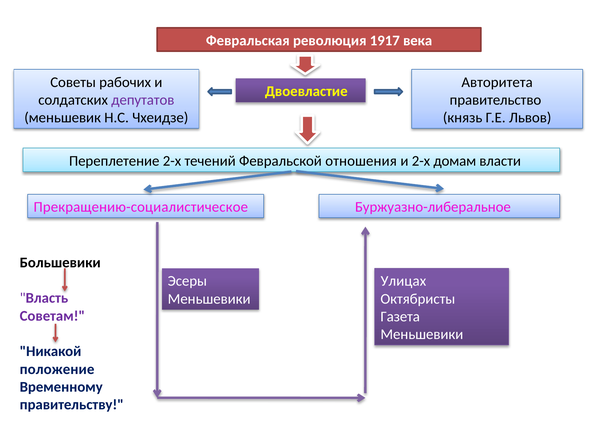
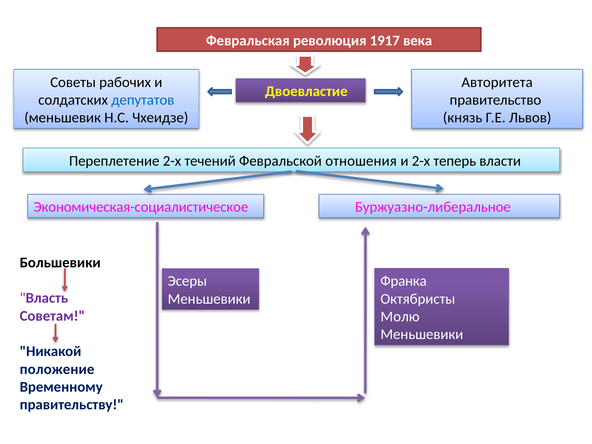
депутатов colour: purple -> blue (143, 100)
домам: домам -> теперь (455, 161)
Прекращению-социалистическое: Прекращению-социалистическое -> Экономическая-социалистическое (141, 207)
Улицах: Улицах -> Франка (404, 281)
Газета: Газета -> Молю (400, 317)
